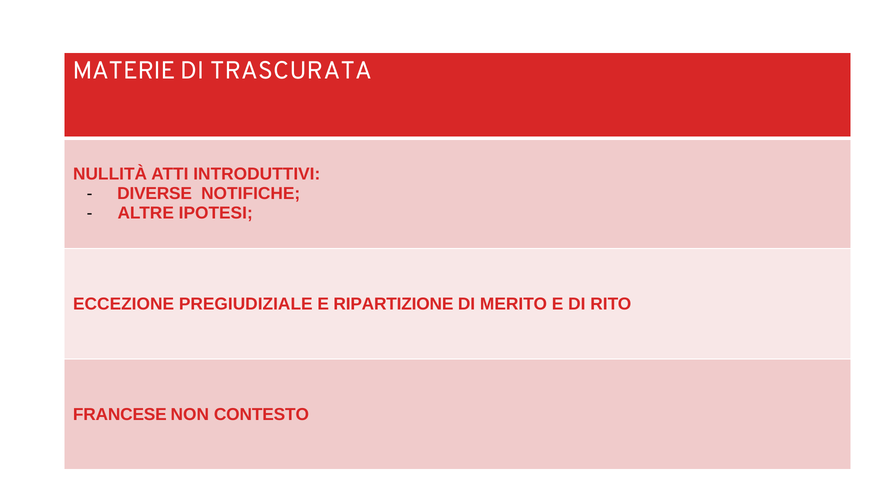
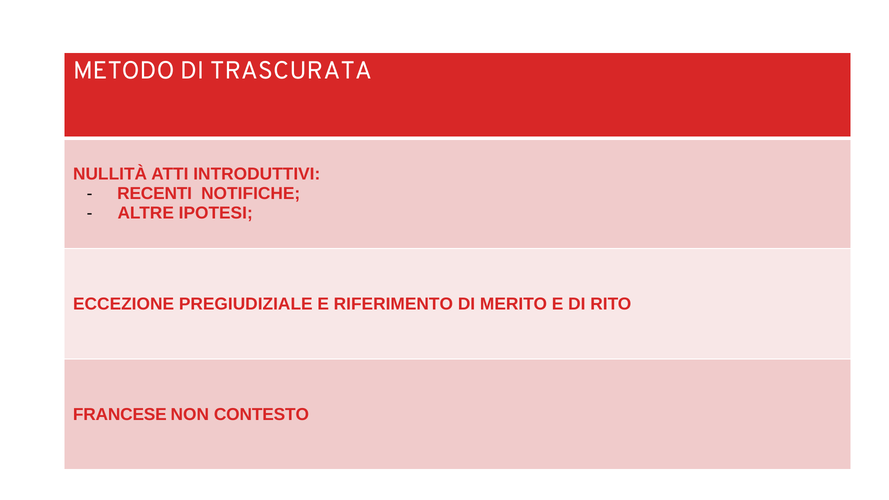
MATERIE: MATERIE -> METODO (124, 71)
DIVERSE: DIVERSE -> RECENTI (155, 194)
RIPARTIZIONE: RIPARTIZIONE -> RIFERIMENTO (393, 304)
